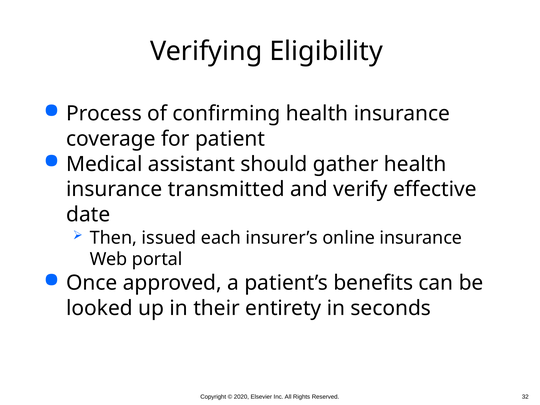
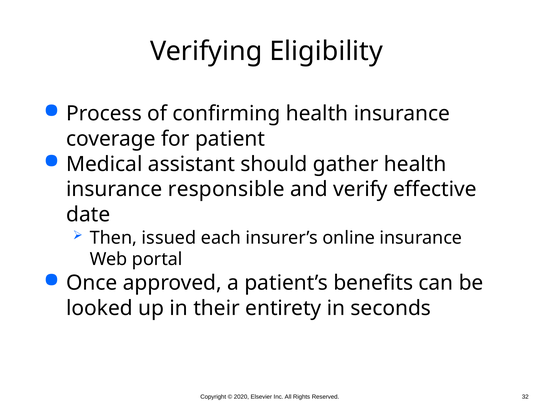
transmitted: transmitted -> responsible (226, 189)
